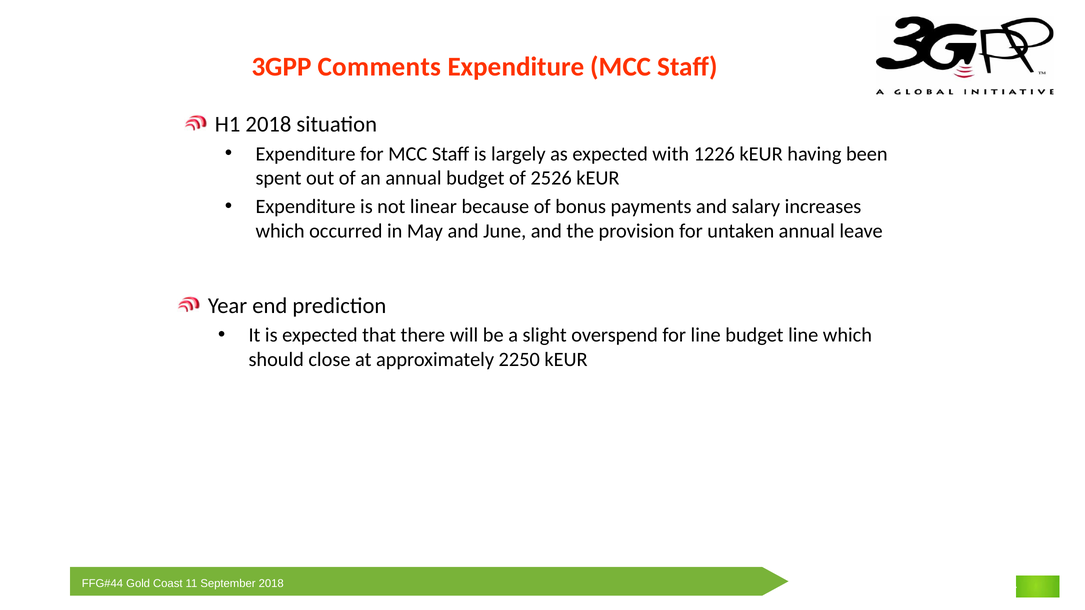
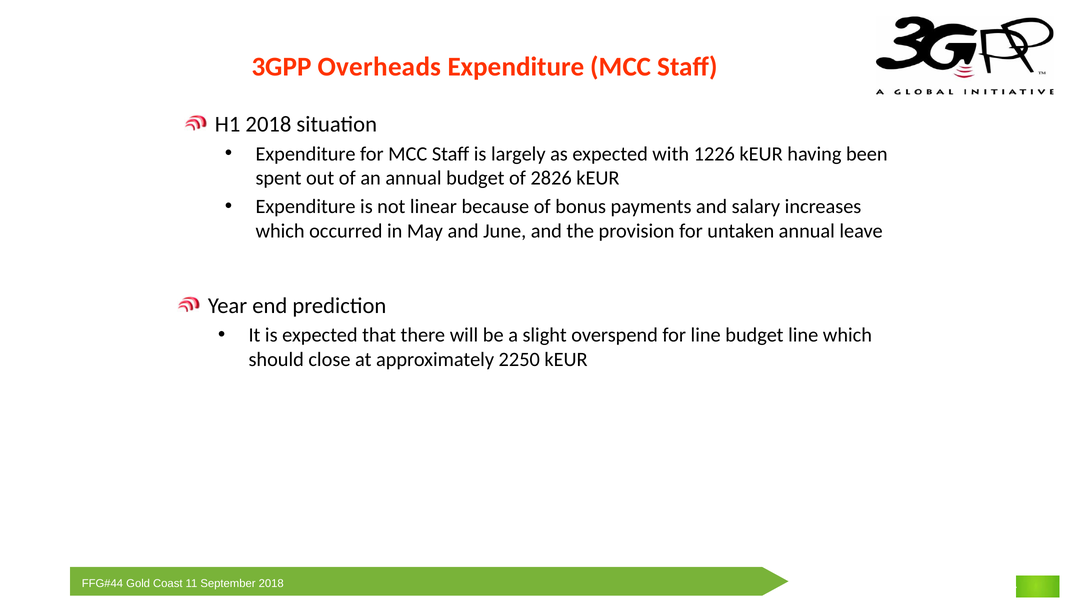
Comments: Comments -> Overheads (379, 67)
2526: 2526 -> 2826 (551, 178)
